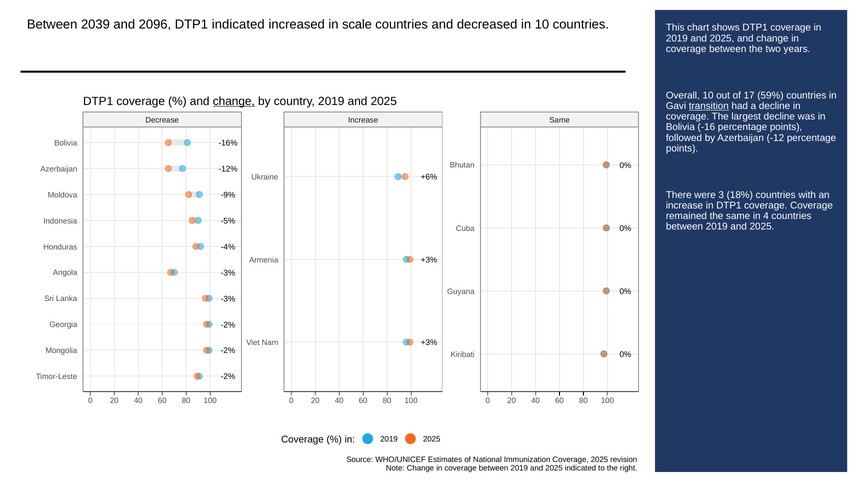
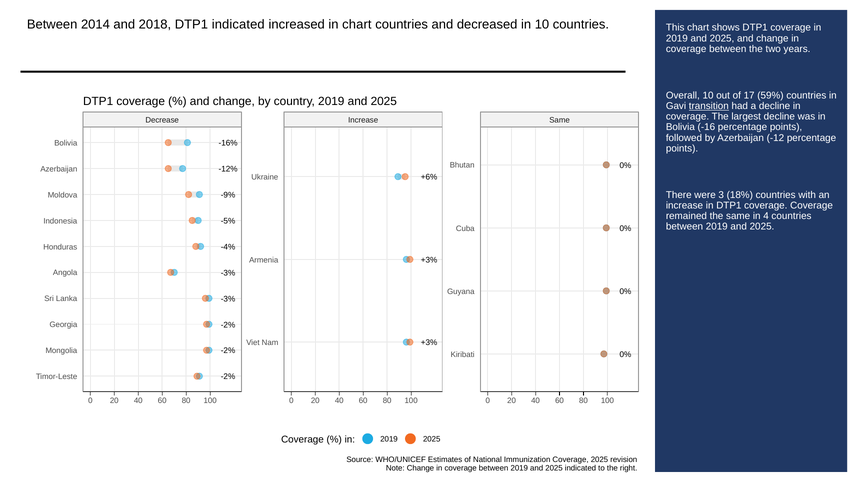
2039: 2039 -> 2014 (95, 25)
2096: 2096 -> 2018 (155, 25)
in scale: scale -> chart (357, 25)
change underline: present -> none (234, 101)
